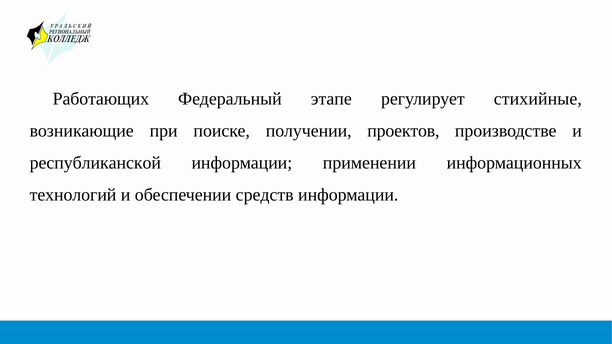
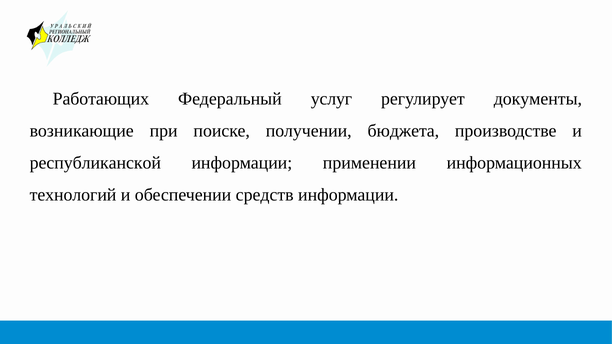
этапе: этапе -> услуг (331, 99)
стихийные: стихийные -> документы (538, 99)
проектов: проектов -> бюджета (403, 131)
